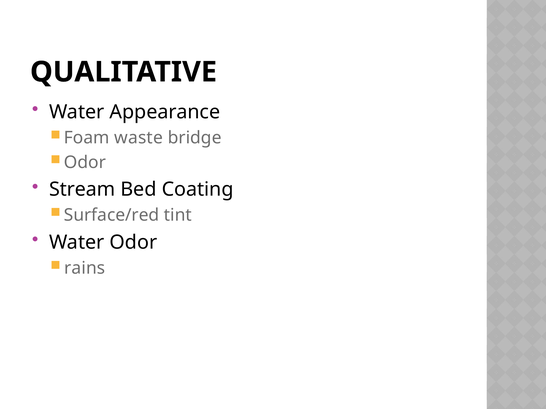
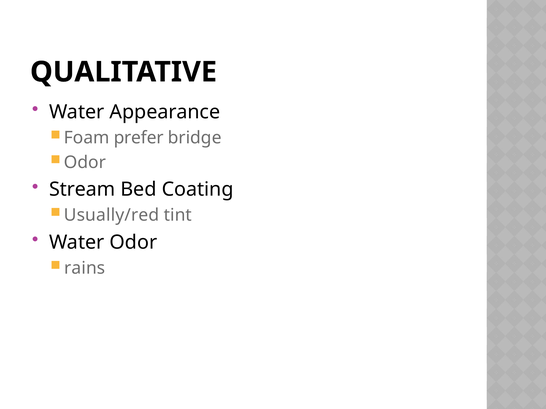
waste: waste -> prefer (139, 138)
Surface/red: Surface/red -> Usually/red (111, 216)
